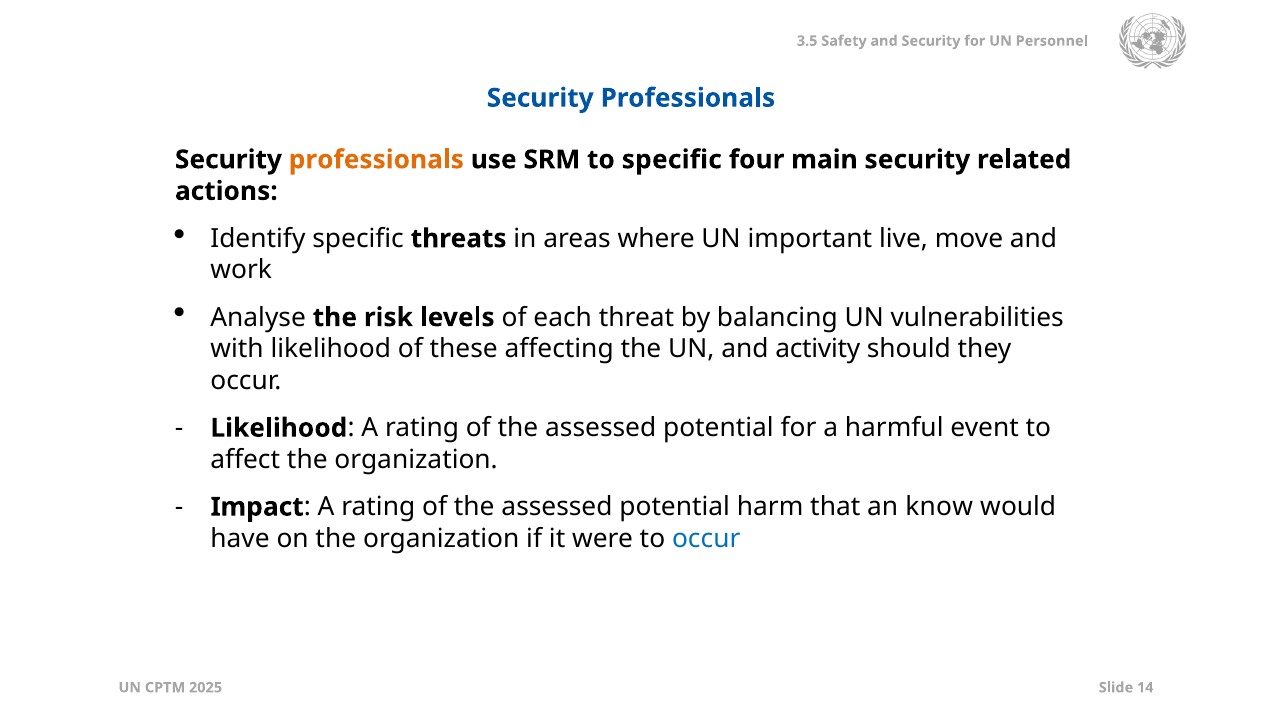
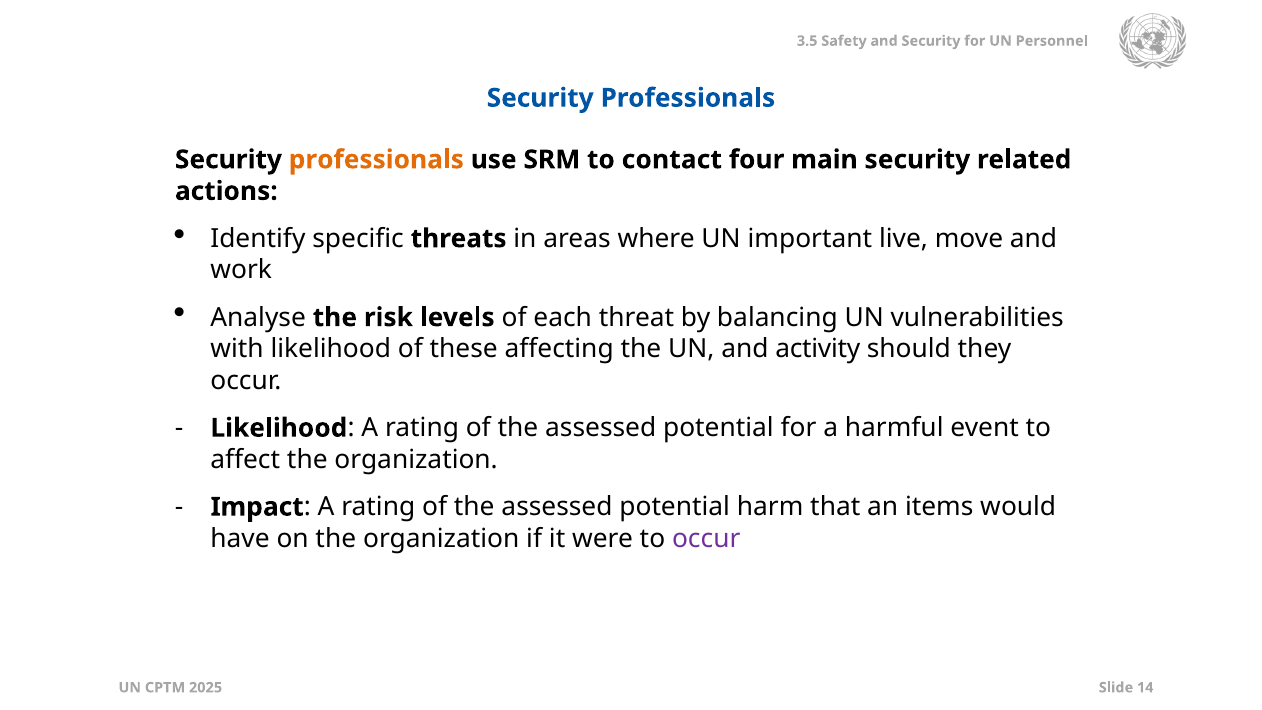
to specific: specific -> contact (672, 160)
know: know -> items (939, 507)
occur colour: blue -> purple (706, 538)
